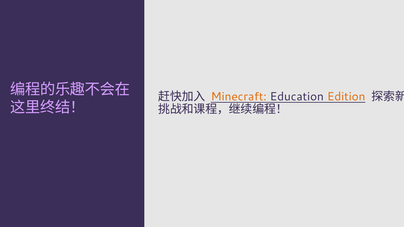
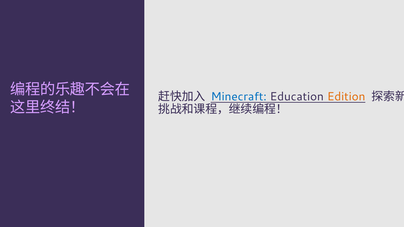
Minecraft colour: orange -> blue (239, 97)
